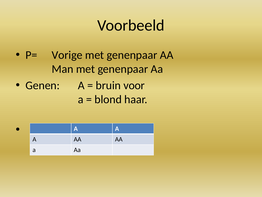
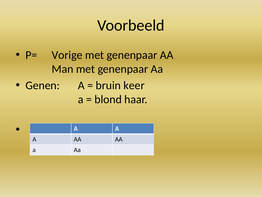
voor: voor -> keer (134, 85)
